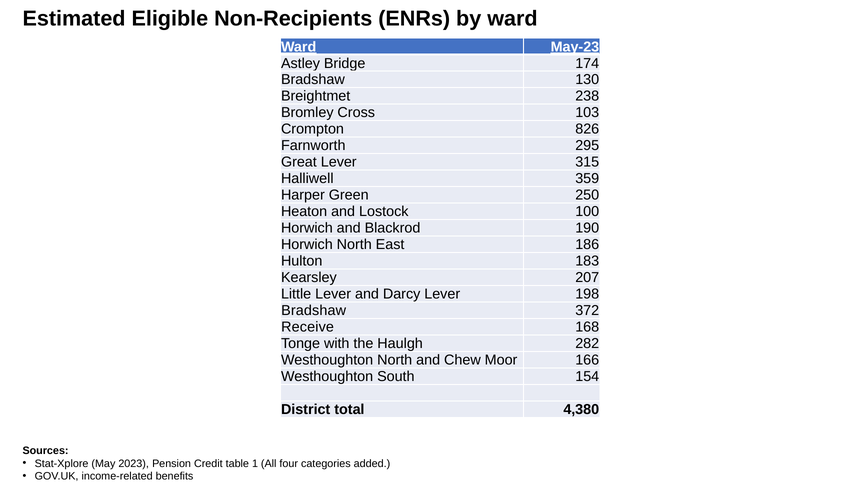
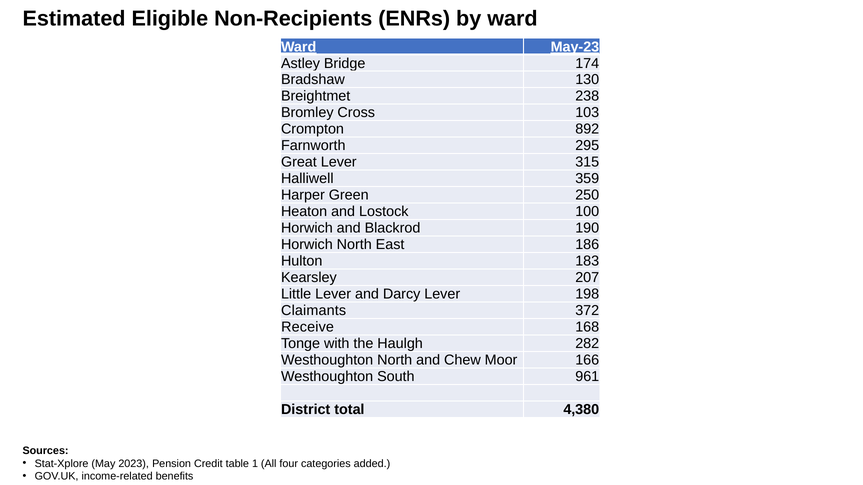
826: 826 -> 892 (587, 129)
Bradshaw: Bradshaw -> Claimants (314, 311)
154: 154 -> 961 (587, 377)
